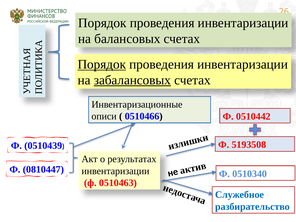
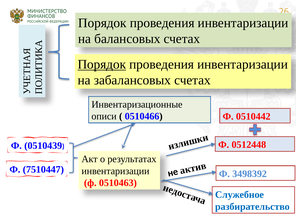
забалансовых underline: present -> none (132, 80)
5193508: 5193508 -> 0512448 (249, 145)
0810447: 0810447 -> 7510447 (43, 169)
0510340: 0510340 -> 3498392 (250, 174)
